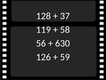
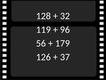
37: 37 -> 32 (65, 16)
58: 58 -> 96 (65, 29)
630: 630 -> 179 (62, 43)
59: 59 -> 37 (65, 57)
